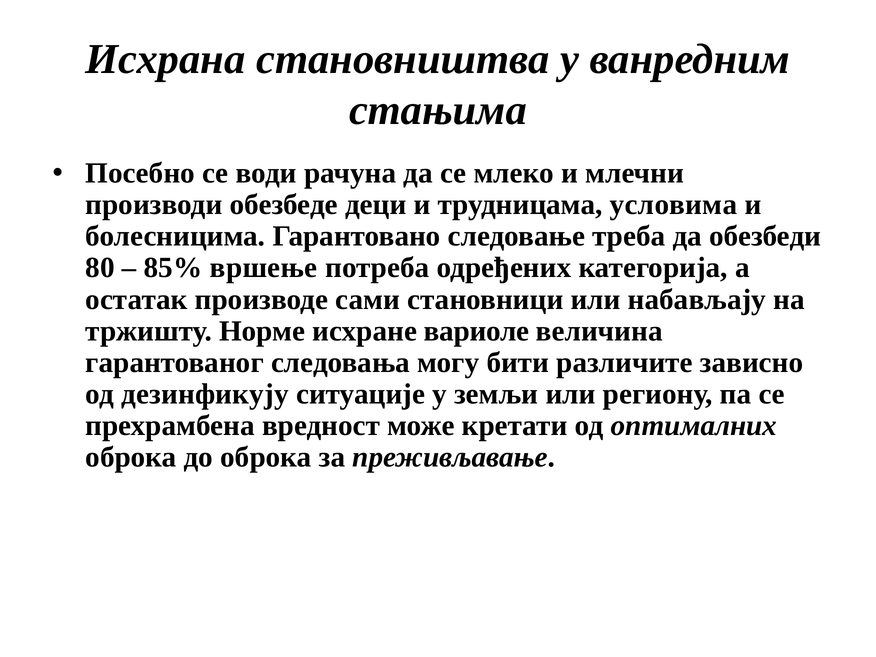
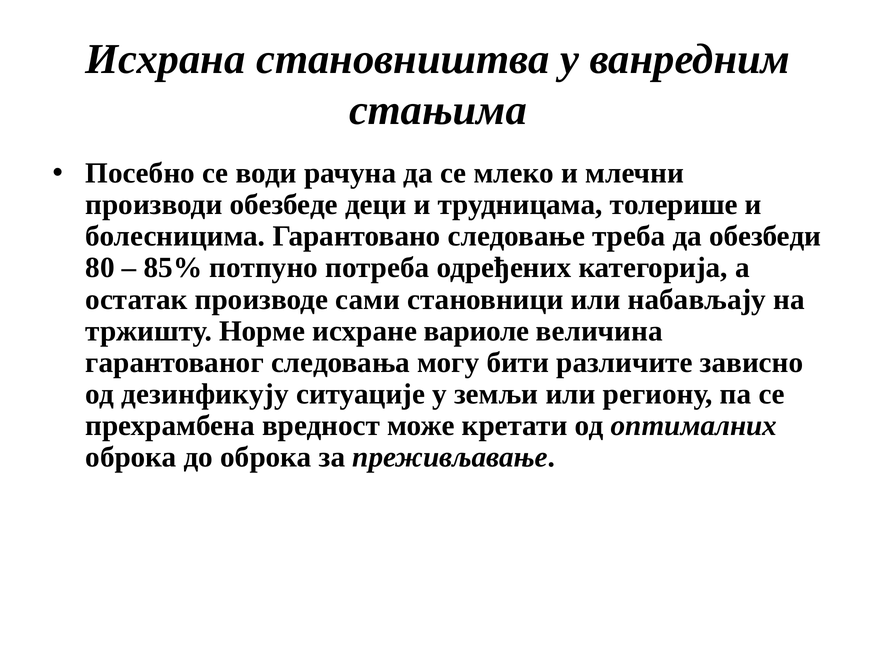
условима: условима -> толерише (674, 205)
вршење: вршење -> потпуно (264, 268)
